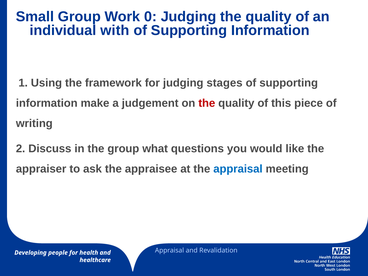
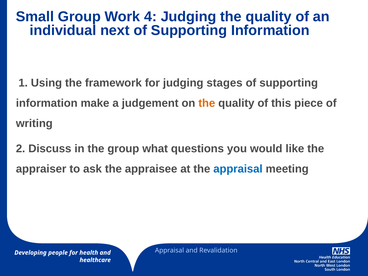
0: 0 -> 4 (151, 17)
with: with -> next (115, 31)
the colour: red -> orange (207, 103)
